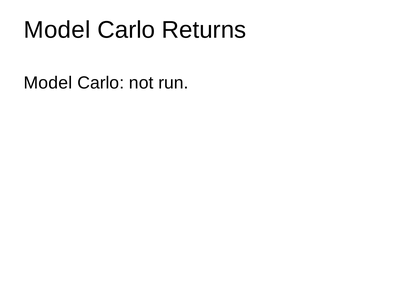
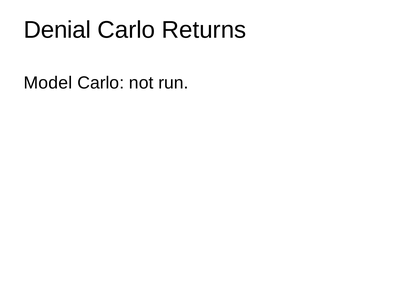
Model: Model -> Denial (57, 30)
